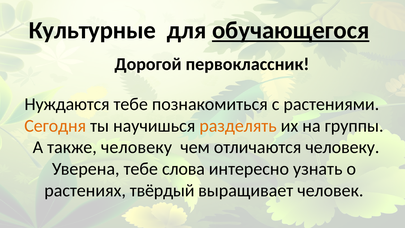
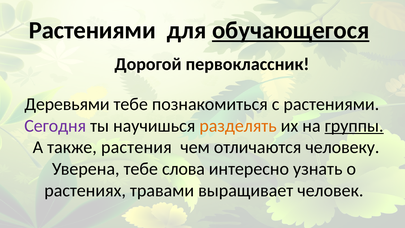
Культурные: Культурные -> Растениями (92, 30)
Нуждаются: Нуждаются -> Деревьями (67, 104)
Сегодня colour: orange -> purple (55, 126)
группы underline: none -> present (354, 126)
также человеку: человеку -> растения (136, 147)
твёрдый: твёрдый -> травами (162, 190)
